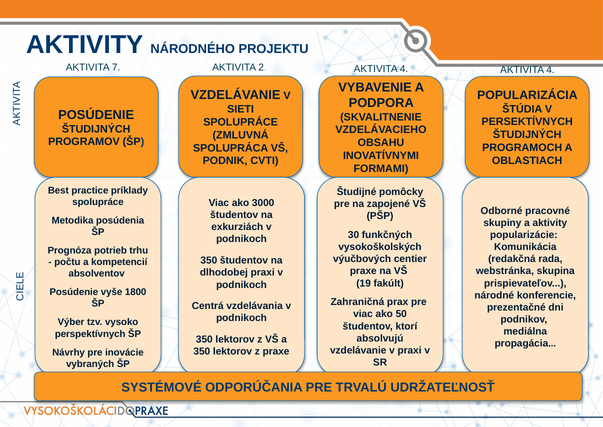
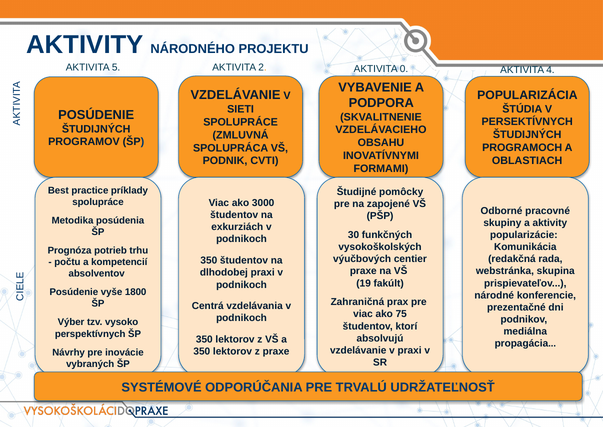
7: 7 -> 5 (116, 67)
2 AKTIVITA 4: 4 -> 0 (404, 69)
50: 50 -> 75 (401, 314)
